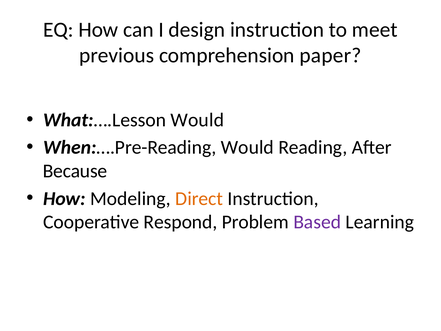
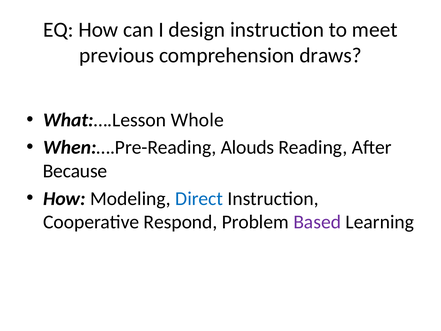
paper: paper -> draws (331, 56)
What:….Lesson Would: Would -> Whole (197, 120)
When:….Pre-Reading Would: Would -> Alouds (248, 147)
Direct colour: orange -> blue (199, 198)
